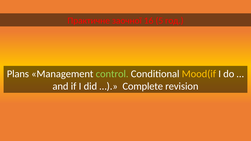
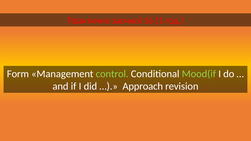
5: 5 -> 1 (159, 21)
Plans: Plans -> Form (18, 74)
Mood(if colour: yellow -> light green (199, 74)
Complete: Complete -> Approach (143, 86)
